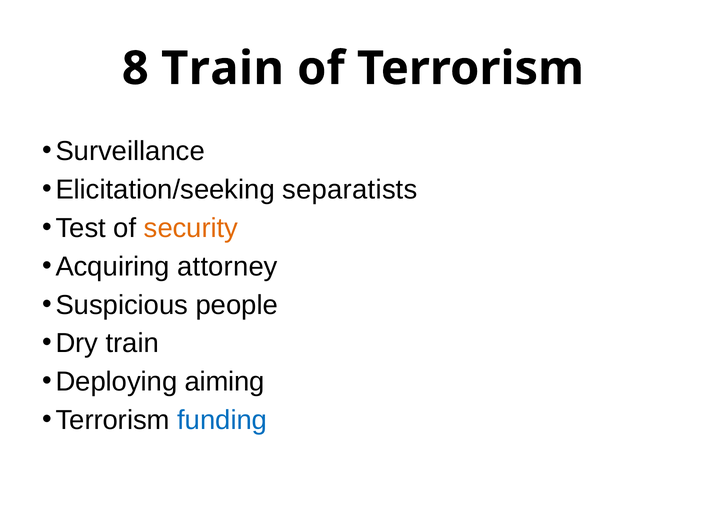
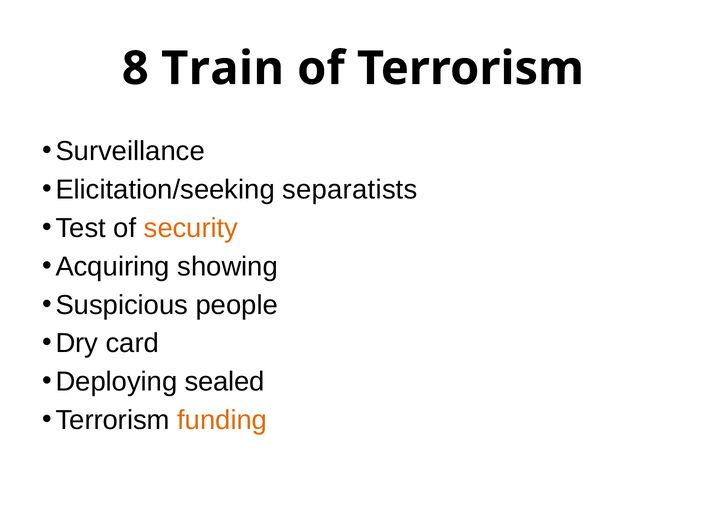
attorney: attorney -> showing (228, 267)
Dry train: train -> card (132, 344)
aiming: aiming -> sealed (225, 382)
funding colour: blue -> orange (222, 421)
